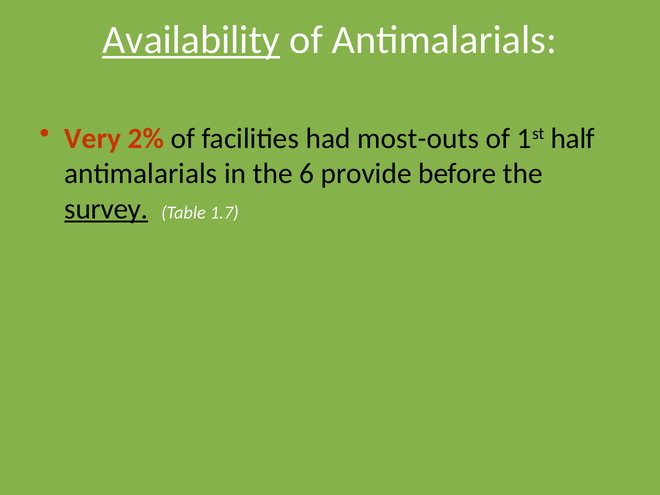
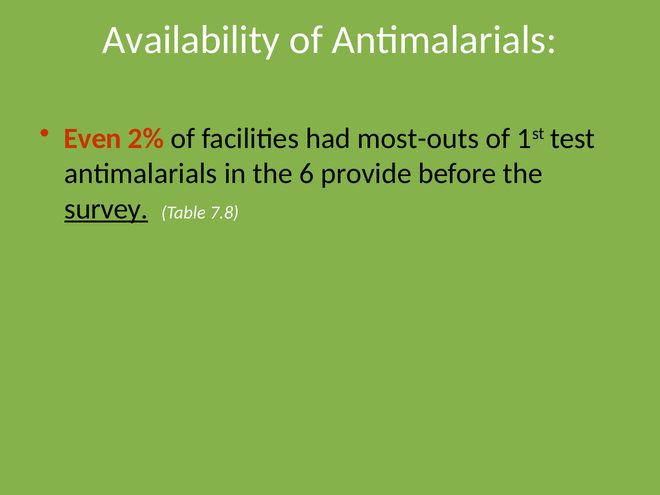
Availability underline: present -> none (191, 40)
Very: Very -> Even (93, 138)
half: half -> test (573, 138)
1.7: 1.7 -> 7.8 (224, 212)
